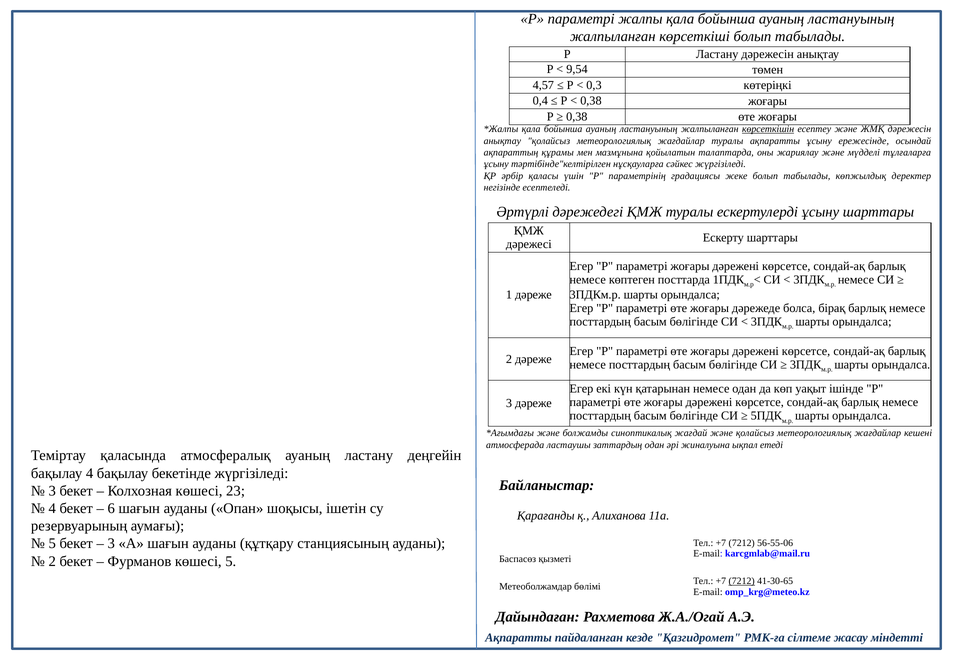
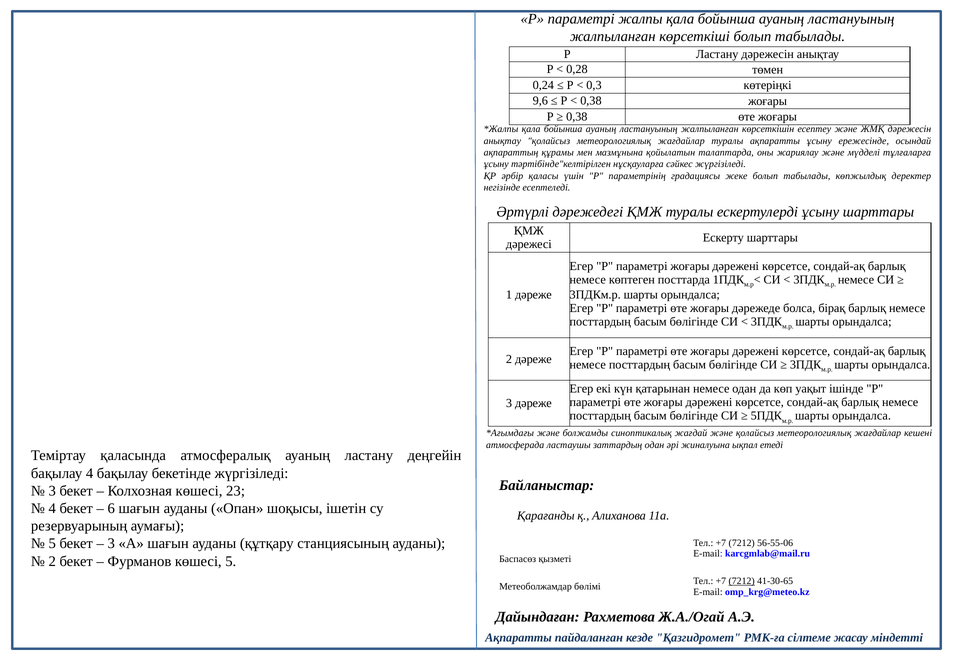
9,54: 9,54 -> 0,28 (577, 69)
4,57: 4,57 -> 0,24 (543, 85)
0,4: 0,4 -> 9,6 (540, 101)
көрсеткішін underline: present -> none (768, 129)
